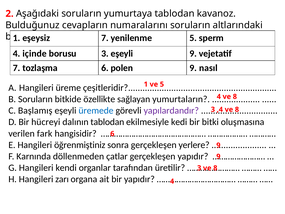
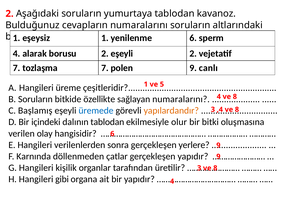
7: 7 -> 1 (105, 38)
yenilenme 5: 5 -> 6 (193, 38)
içinde: içinde -> alarak (35, 54)
borusu 3: 3 -> 2 (105, 54)
eşeyli 9: 9 -> 2 (193, 54)
tozlaşma 6: 6 -> 7 (105, 68)
nasıl: nasıl -> canlı (208, 68)
sağlayan yumurtaların: yumurtaların -> numaralarını (181, 99)
yapılardandır colour: purple -> orange (171, 111)
hücreyi: hücreyi -> içindeki (46, 122)
kedi: kedi -> olur (179, 122)
fark: fark -> olay (45, 133)
öğrenmiştiniz: öğrenmiştiniz -> verilenlerden (80, 145)
kendi: kendi -> kişilik (66, 168)
zarı: zarı -> gibi (62, 179)
